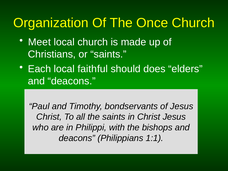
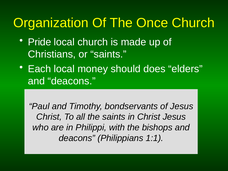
Meet: Meet -> Pride (40, 42)
faithful: faithful -> money (93, 69)
